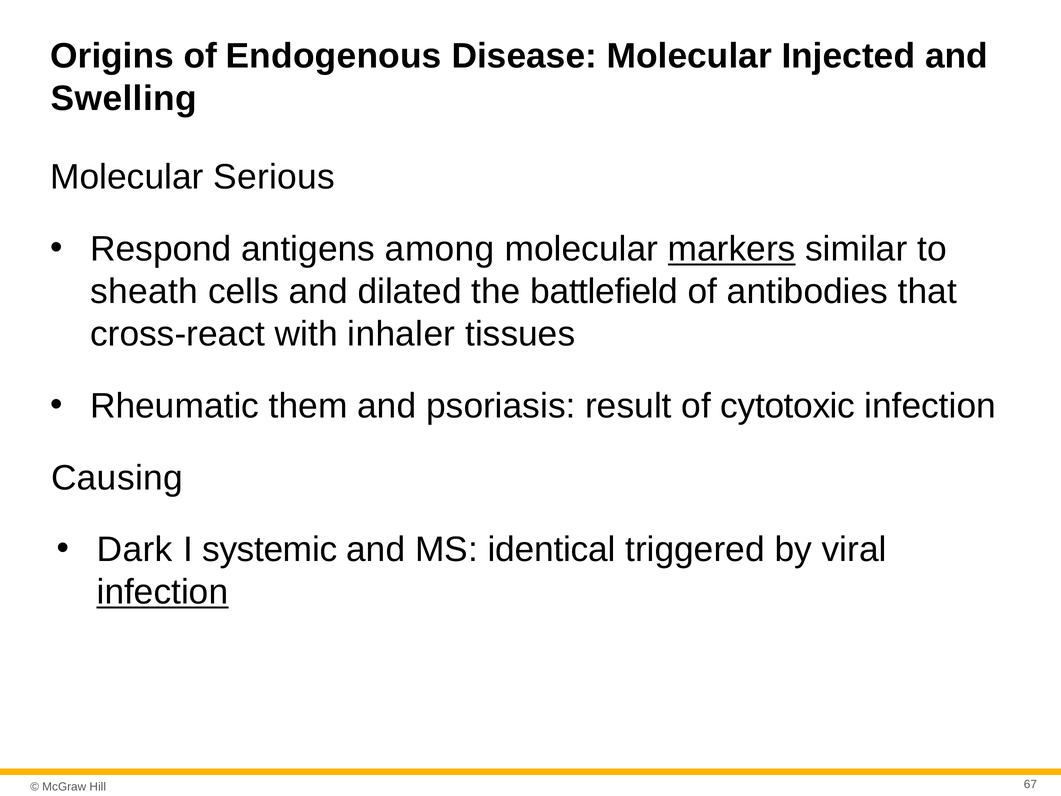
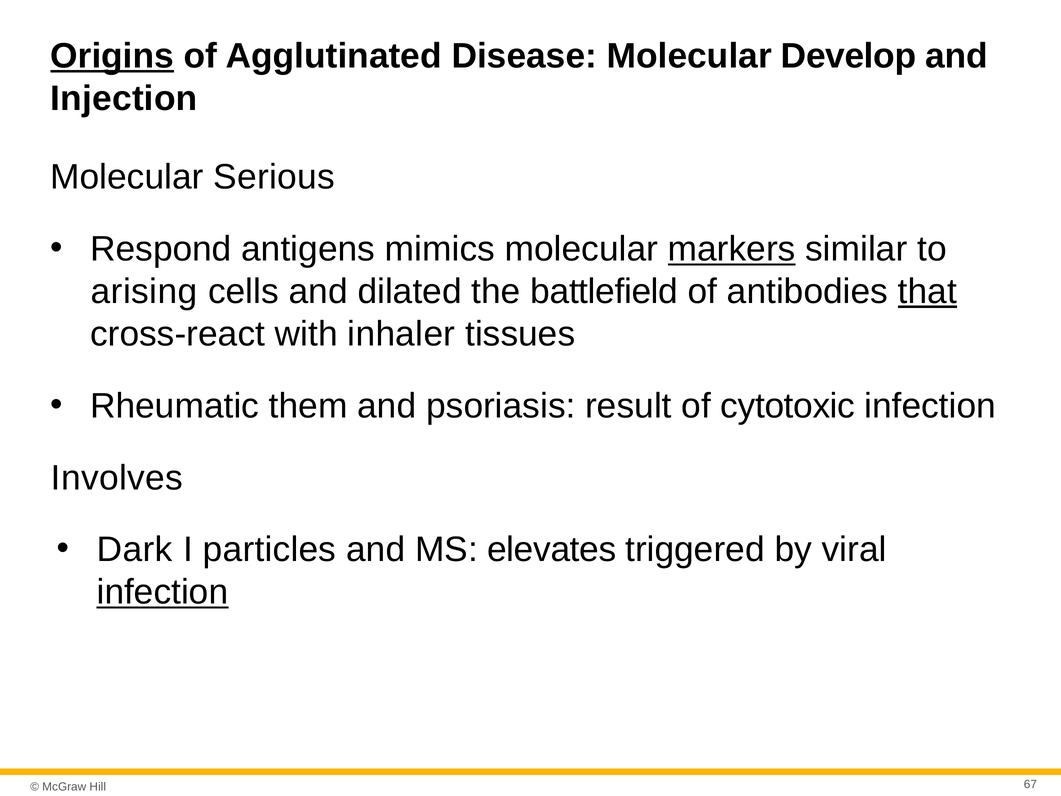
Origins underline: none -> present (112, 56)
Endogenous: Endogenous -> Agglutinated (334, 56)
Injected: Injected -> Develop (849, 56)
Swelling: Swelling -> Injection (124, 98)
among: among -> mimics (440, 249)
sheath: sheath -> arising (144, 291)
that underline: none -> present (927, 291)
Causing: Causing -> Involves (117, 478)
systemic: systemic -> particles (269, 550)
identical: identical -> elevates (552, 550)
